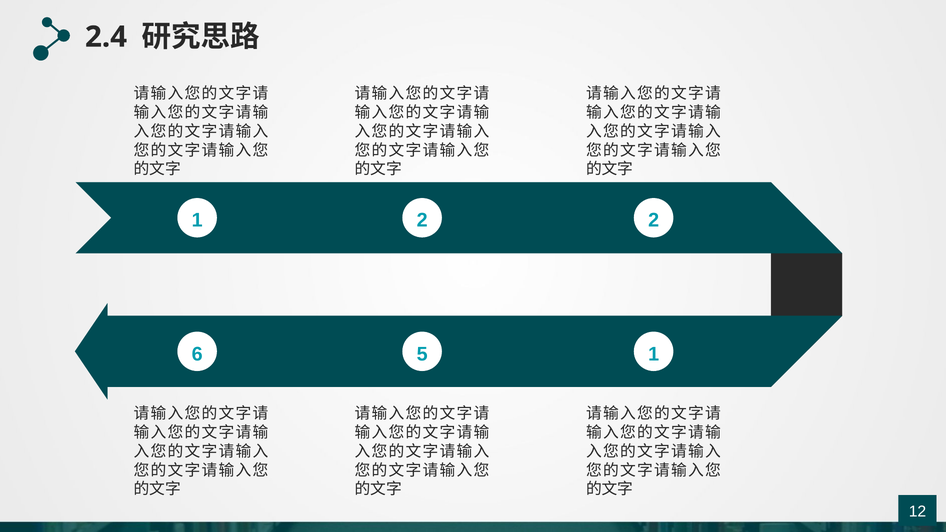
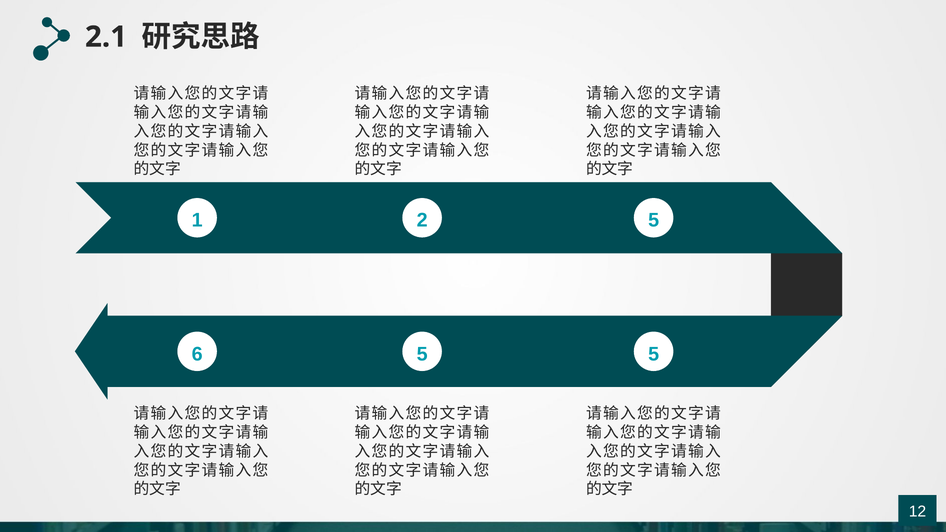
2.4: 2.4 -> 2.1 (106, 37)
2 2: 2 -> 5 (654, 220)
5 1: 1 -> 5 (654, 354)
